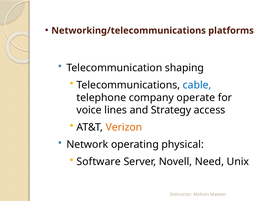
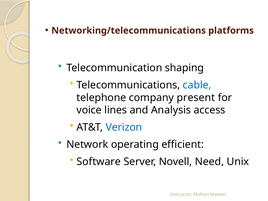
operate: operate -> present (196, 98)
Strategy: Strategy -> Analysis (171, 110)
Verizon colour: orange -> blue (124, 127)
physical: physical -> efficient (183, 145)
